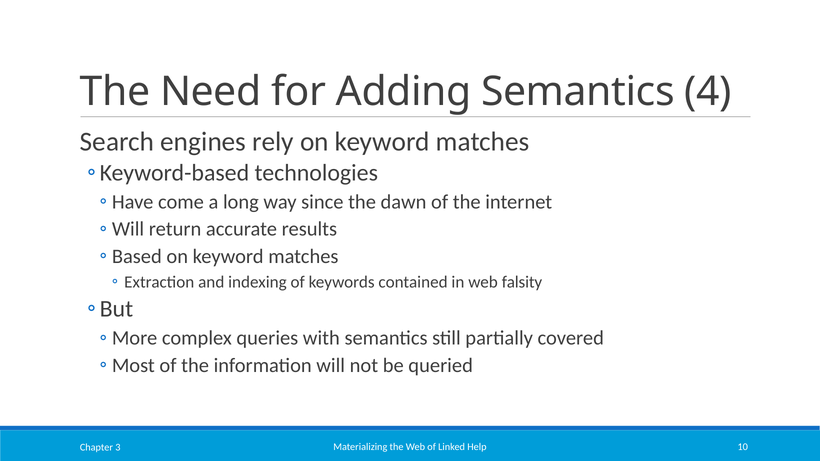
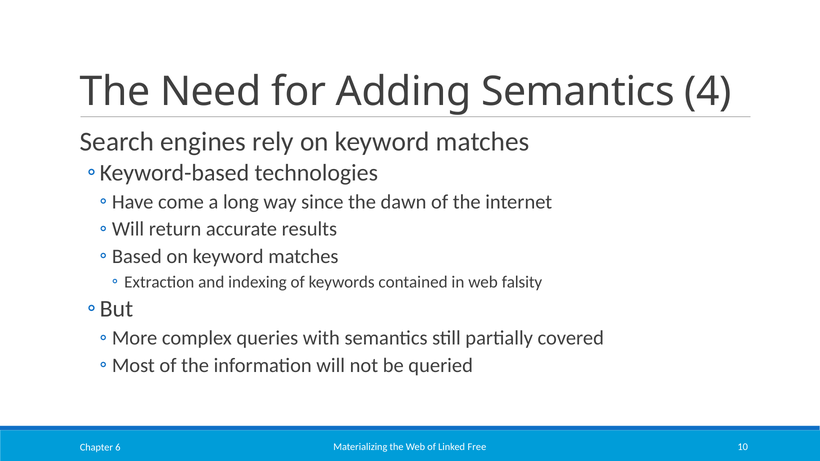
Help: Help -> Free (477, 447)
3: 3 -> 6 (118, 447)
